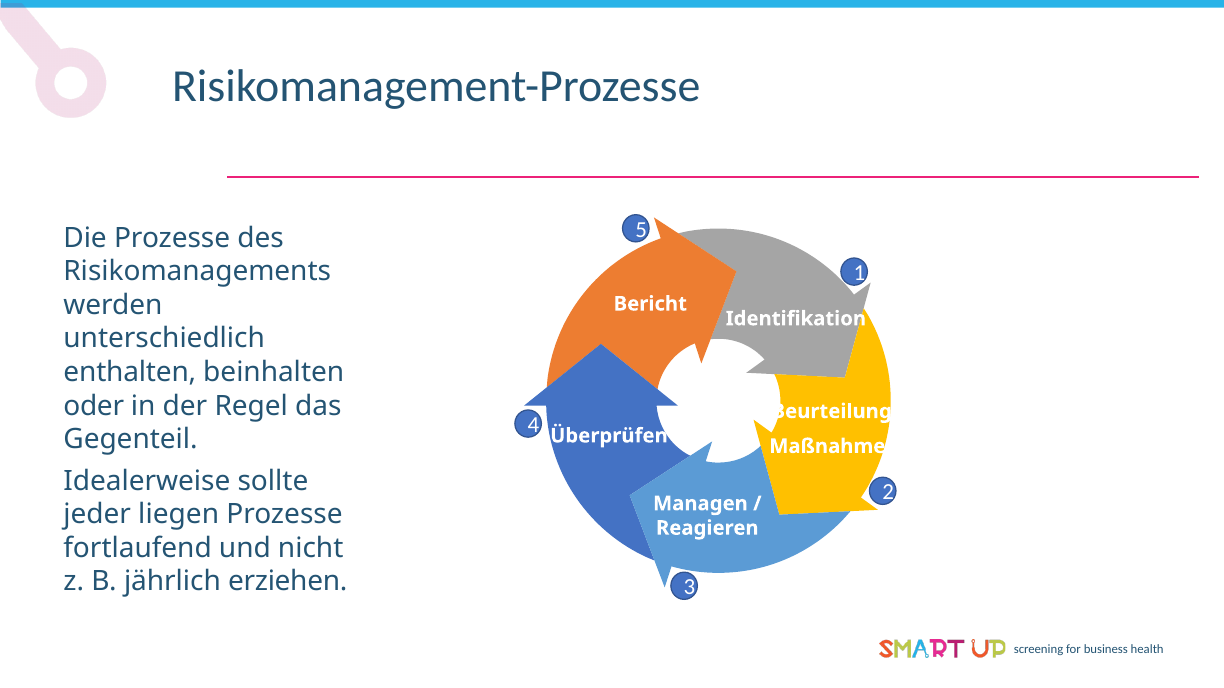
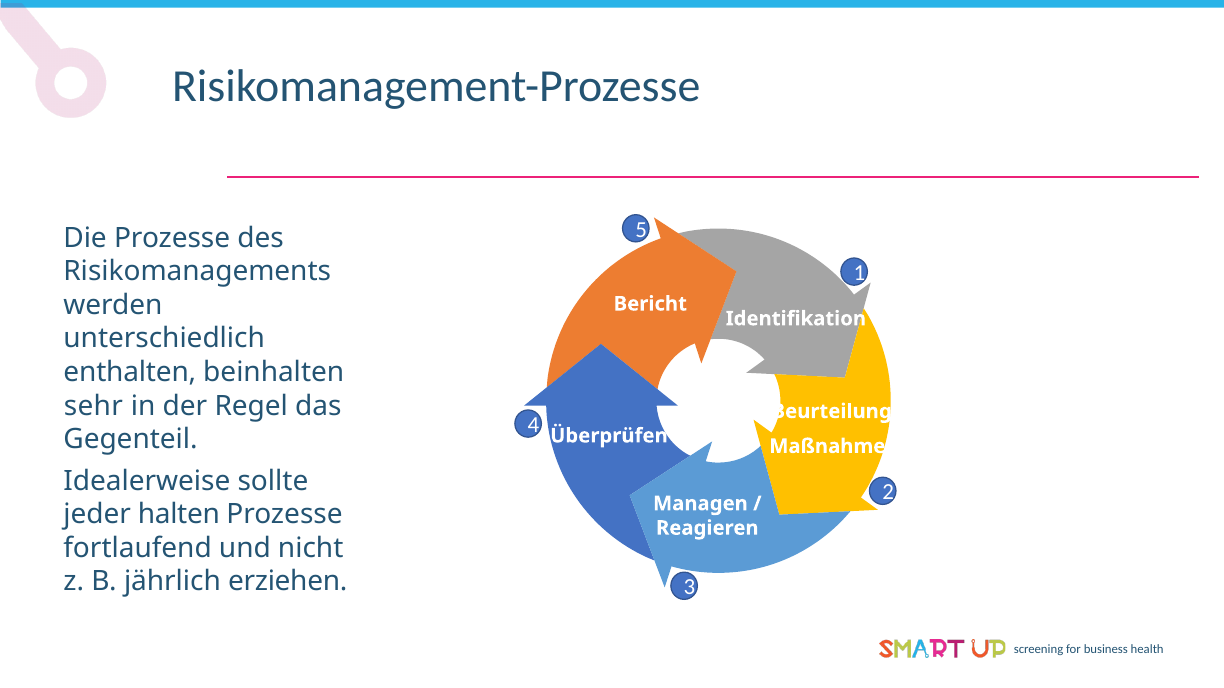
oder: oder -> sehr (93, 406)
liegen: liegen -> halten (179, 515)
